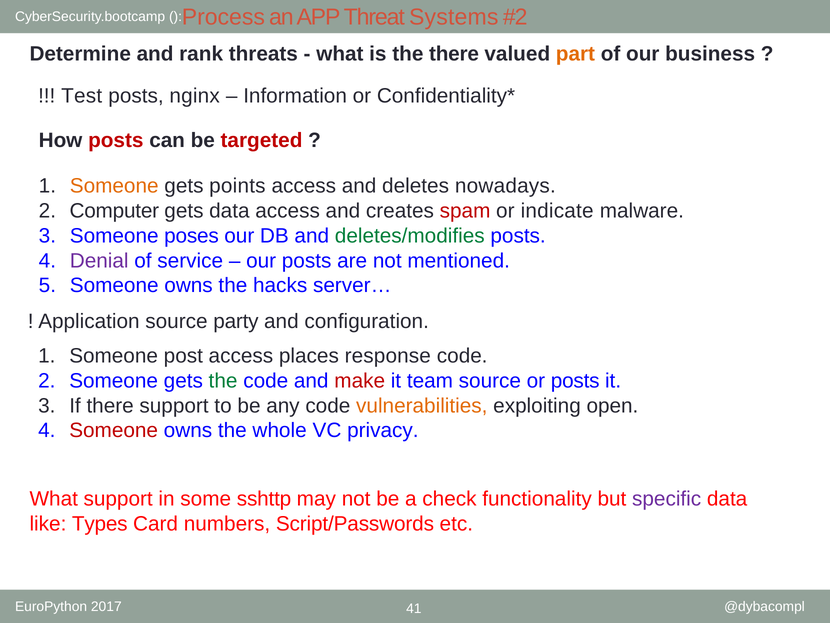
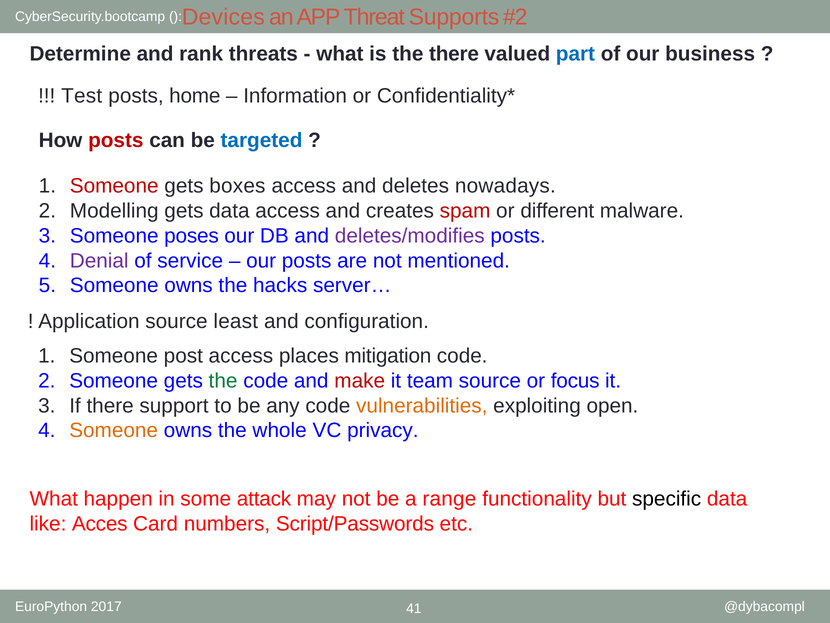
Process: Process -> Devices (223, 17)
Systems: Systems -> Supports (454, 17)
part colour: orange -> blue (575, 54)
nginx: nginx -> home (195, 96)
targeted colour: red -> blue (262, 140)
Someone colour: orange -> red (114, 186)
points: points -> boxes (237, 186)
Computer: Computer -> Modelling (114, 211)
indicate: indicate -> different (557, 211)
deletes/modifies colour: green -> purple (410, 236)
party: party -> least (236, 321)
response: response -> mitigation (388, 356)
or posts: posts -> focus (575, 380)
Someone colour: red -> orange (114, 430)
What support: support -> happen (118, 499)
sshttp: sshttp -> attack (264, 499)
check: check -> range (449, 499)
specific colour: purple -> black (667, 499)
Types: Types -> Acces (100, 524)
